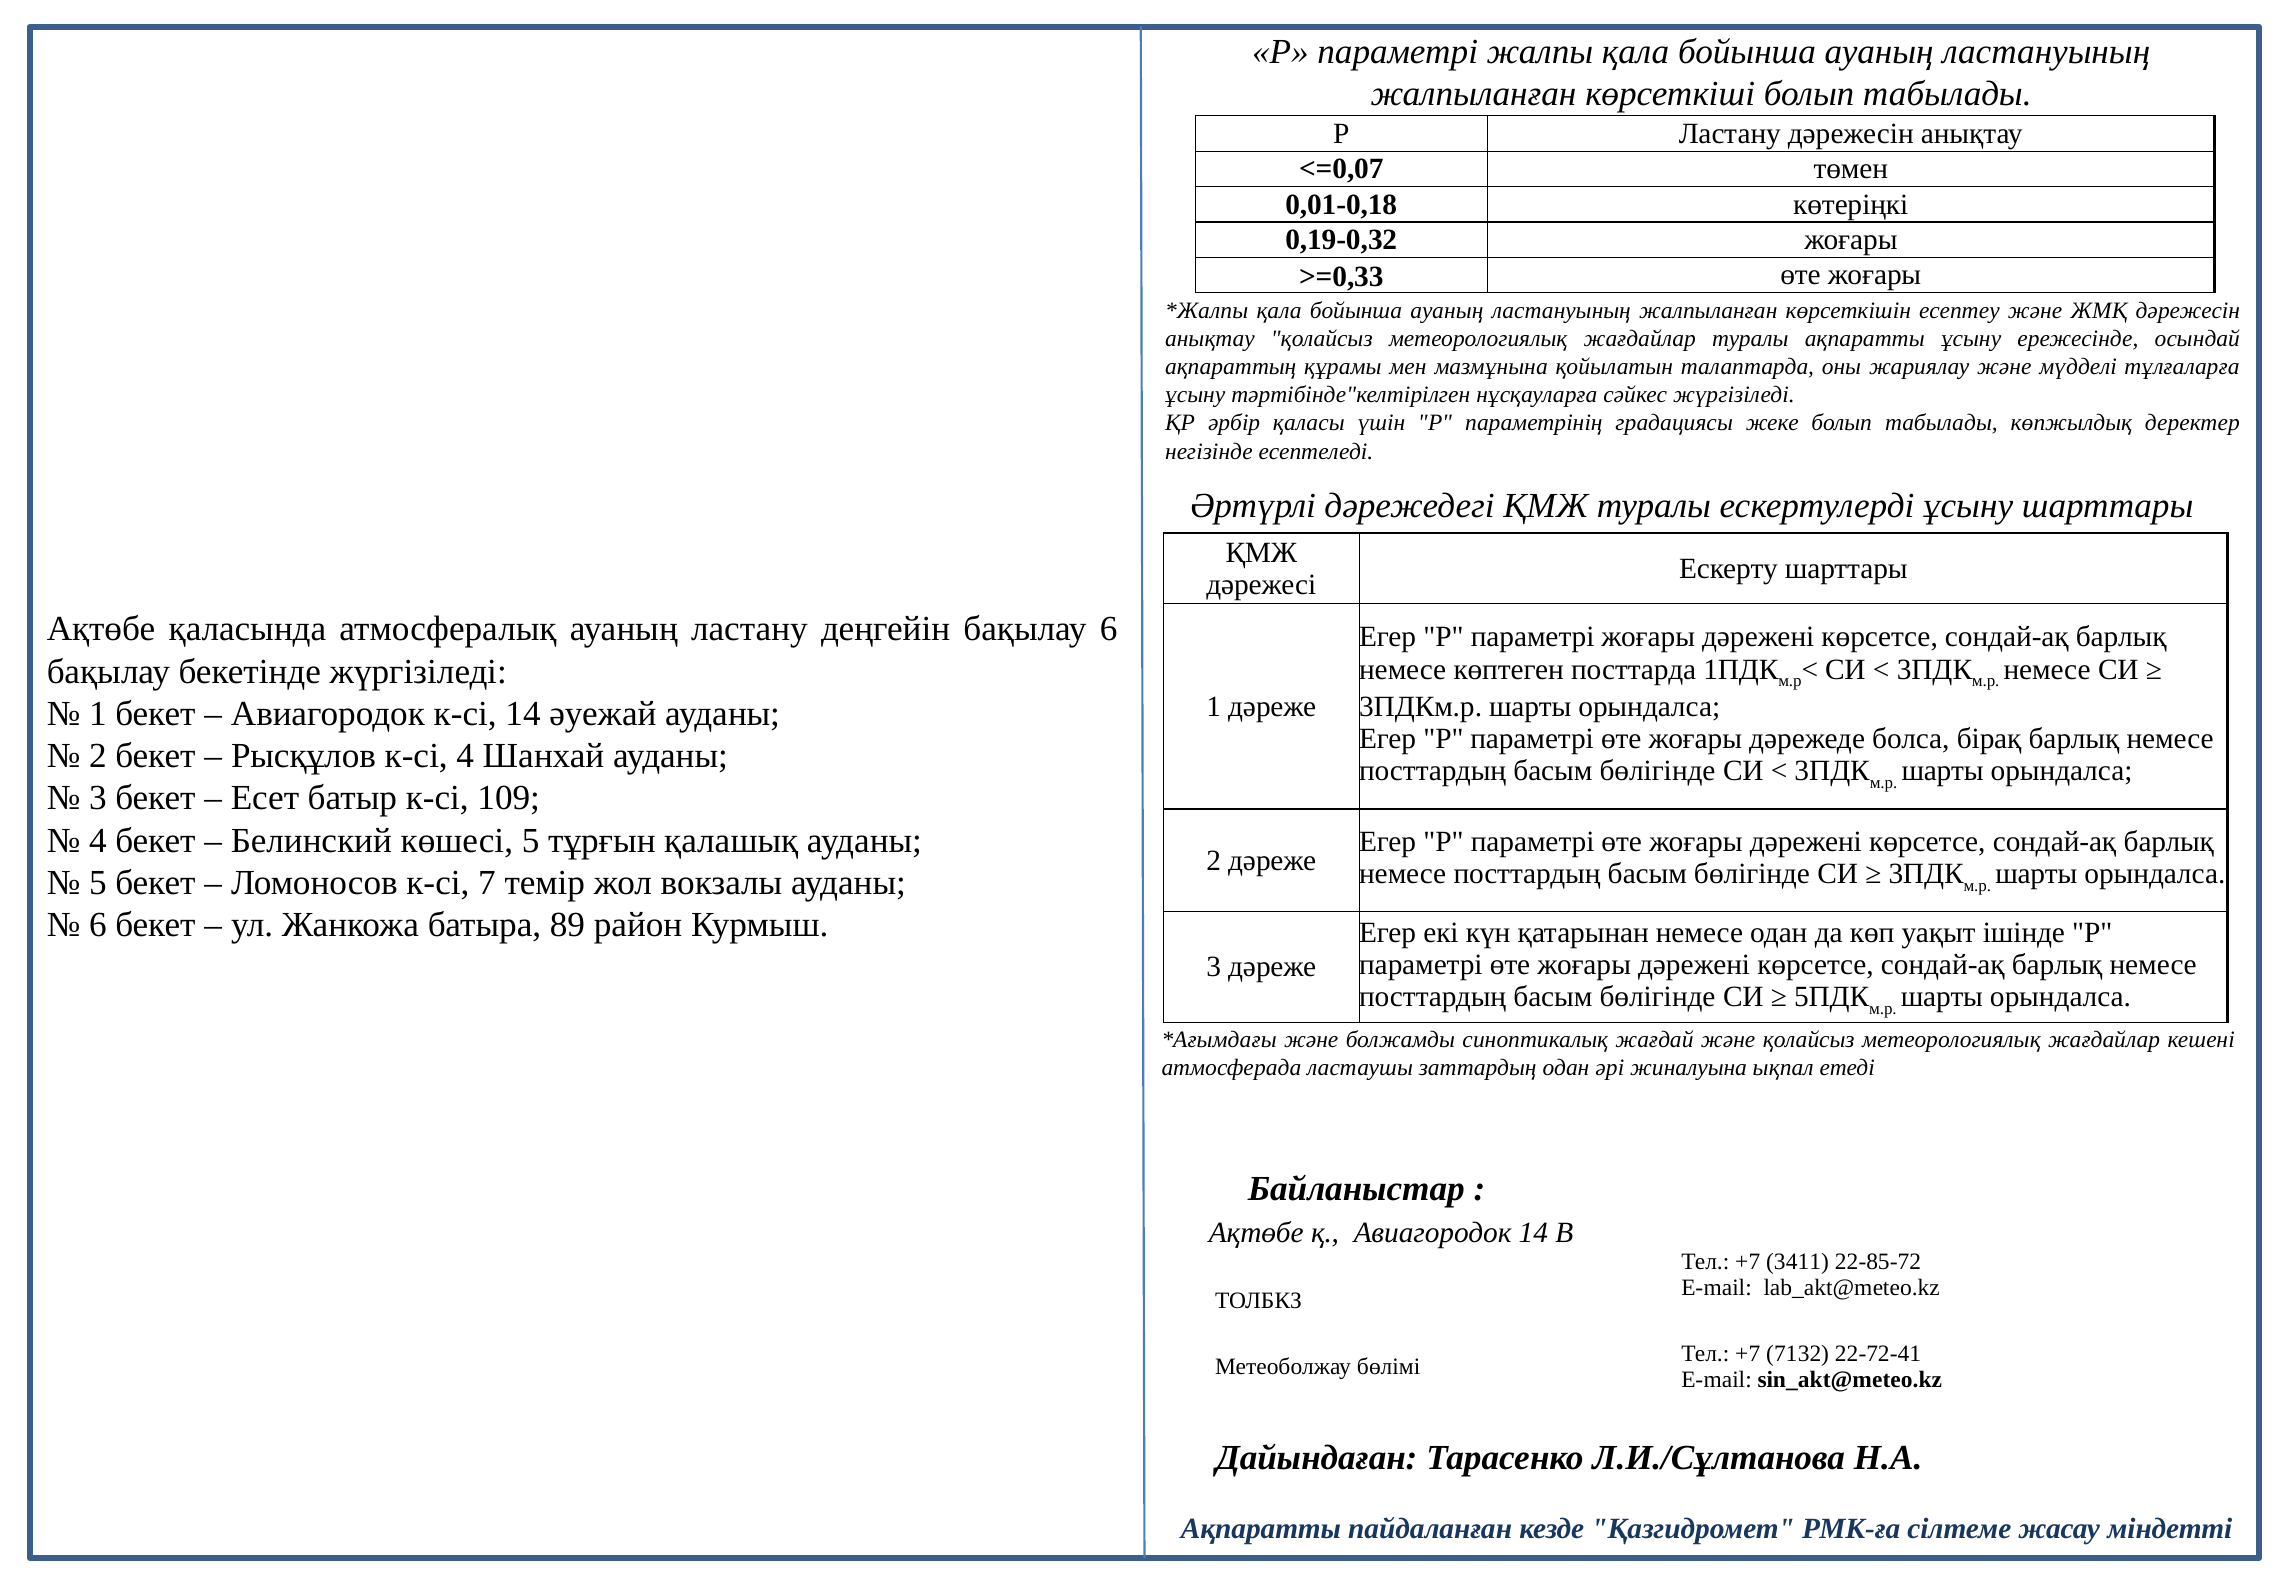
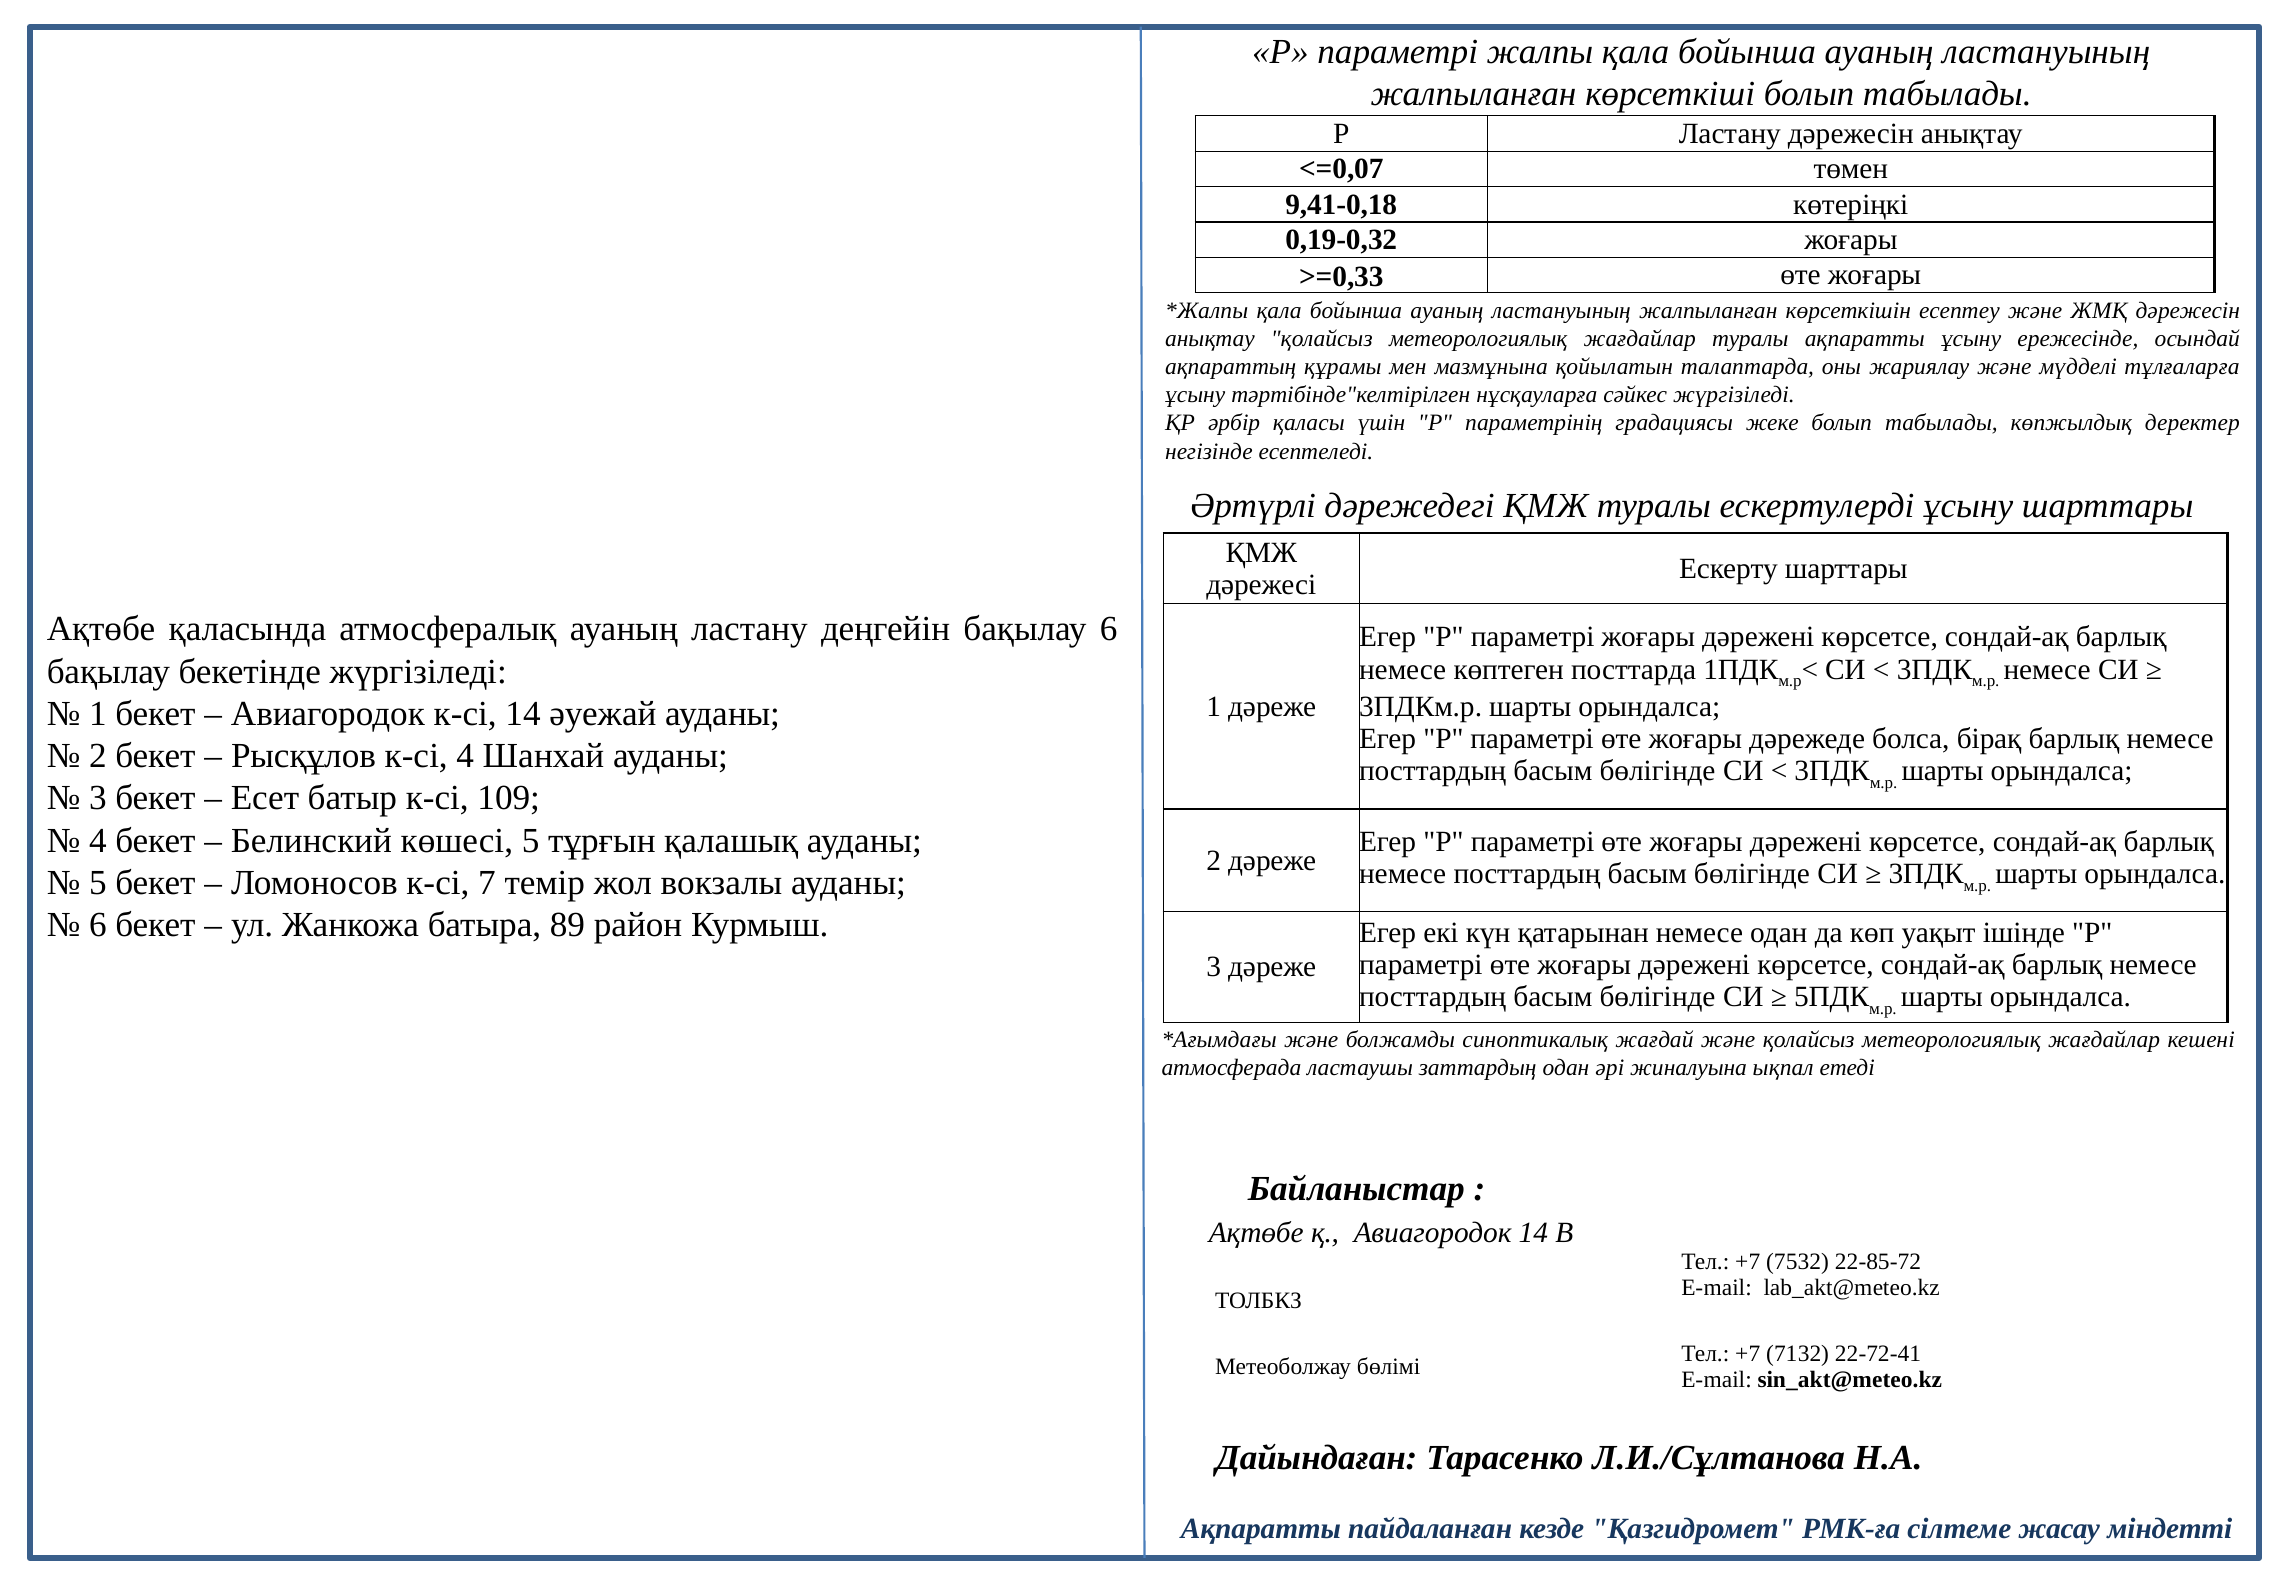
0,01-0,18: 0,01-0,18 -> 9,41-0,18 (1341, 204)
3411: 3411 -> 7532 (1798, 1262)
